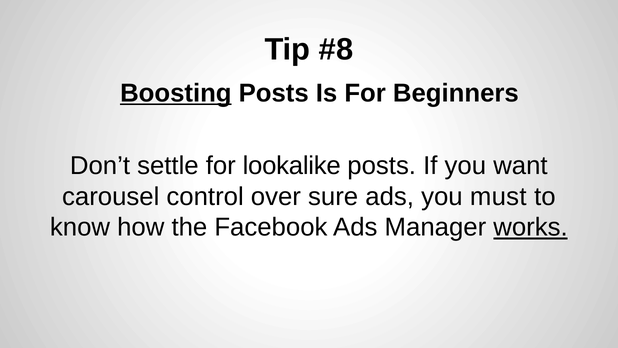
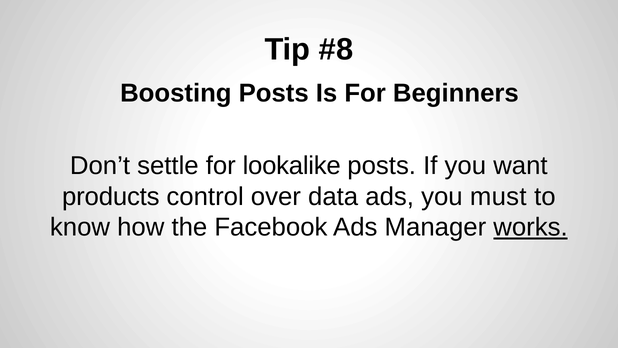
Boosting underline: present -> none (176, 93)
carousel: carousel -> products (111, 196)
sure: sure -> data (333, 196)
